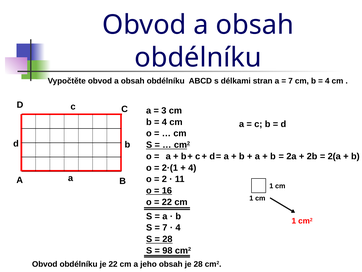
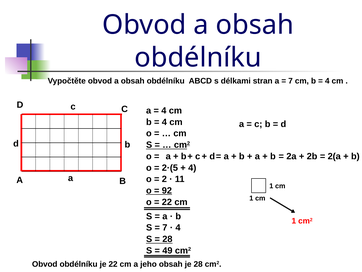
3: 3 -> 4 (164, 110)
2·(1: 2·(1 -> 2·(5 (170, 167)
16: 16 -> 92 (167, 190)
98: 98 -> 49 (167, 250)
